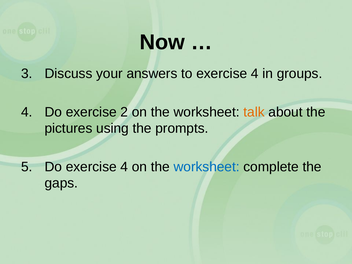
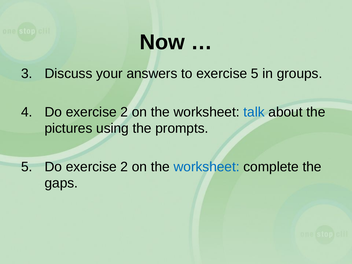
to exercise 4: 4 -> 5 (255, 74)
talk colour: orange -> blue (254, 112)
5 Do exercise 4: 4 -> 2 (124, 167)
